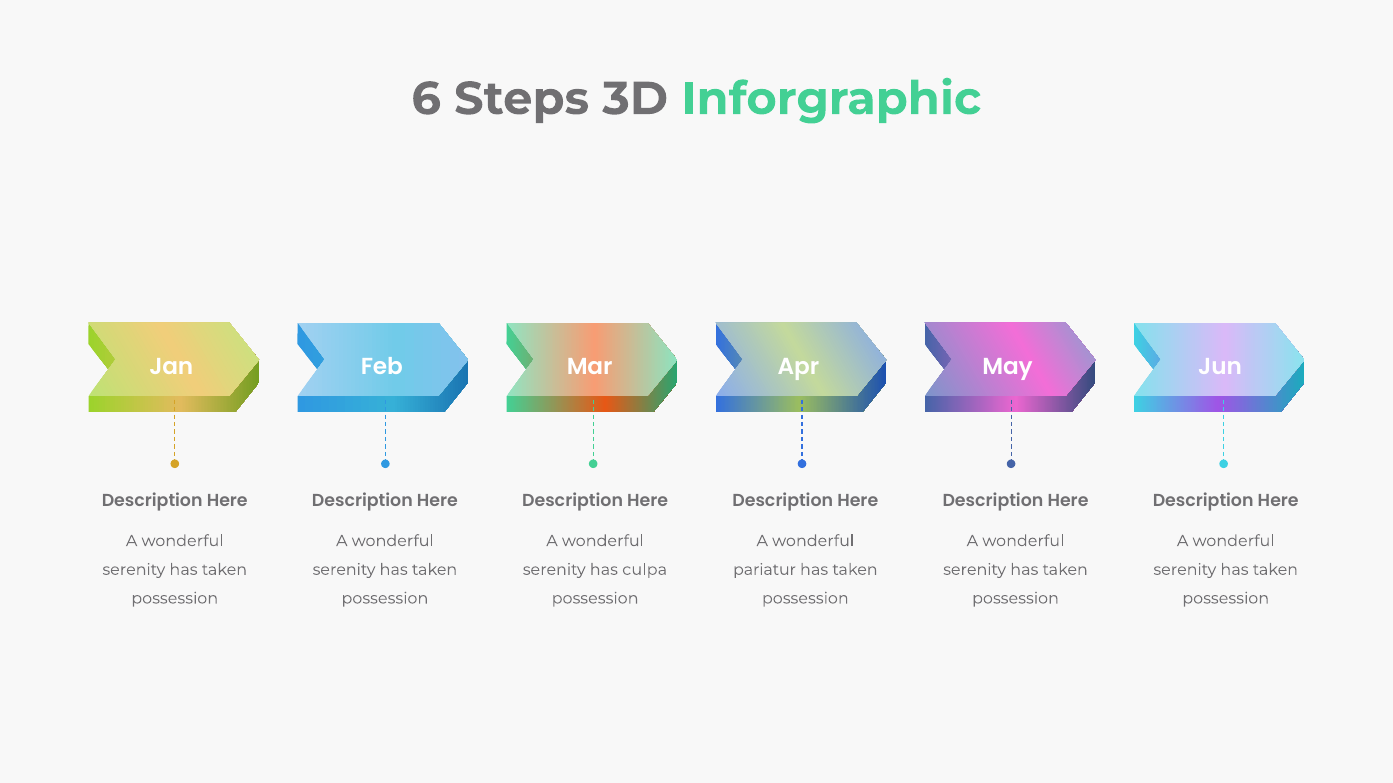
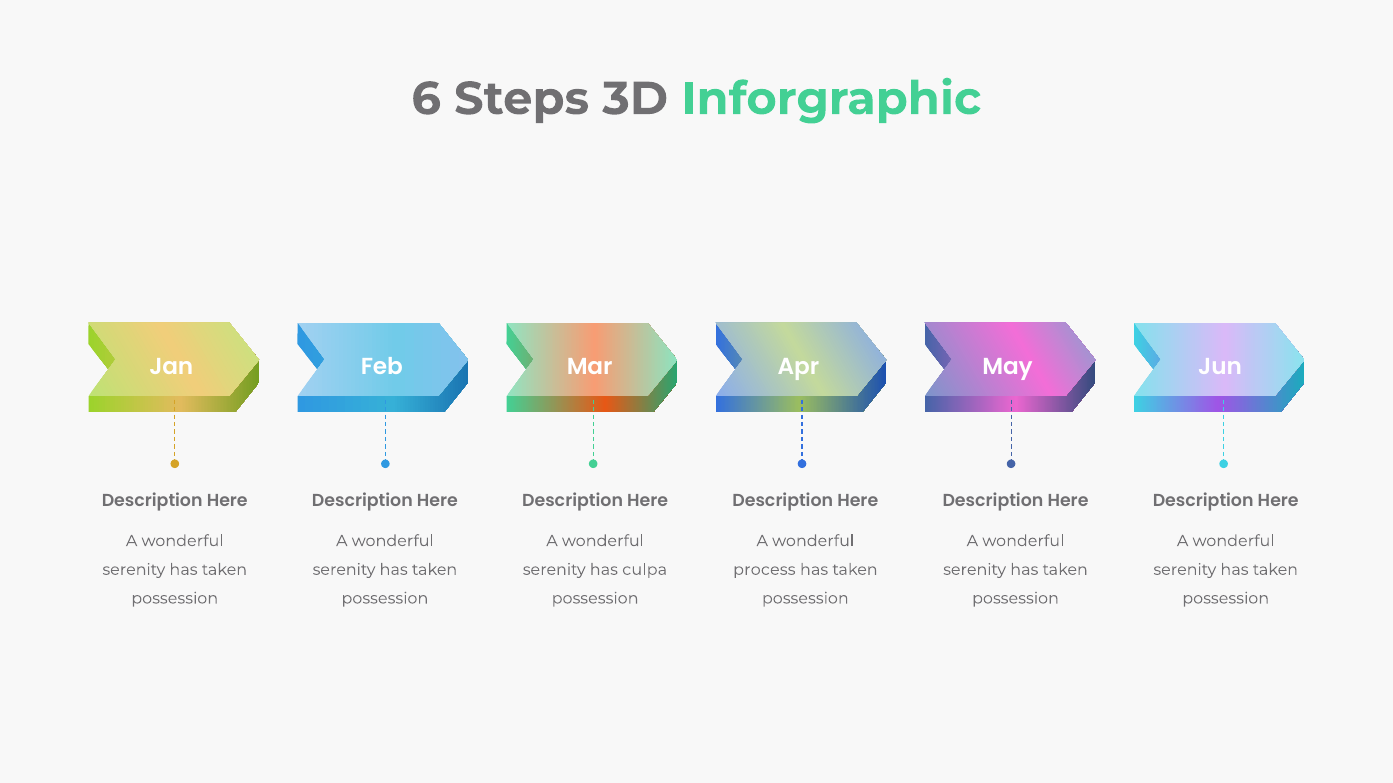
pariatur: pariatur -> process (764, 570)
